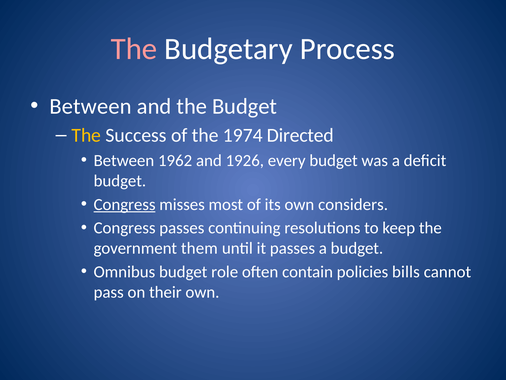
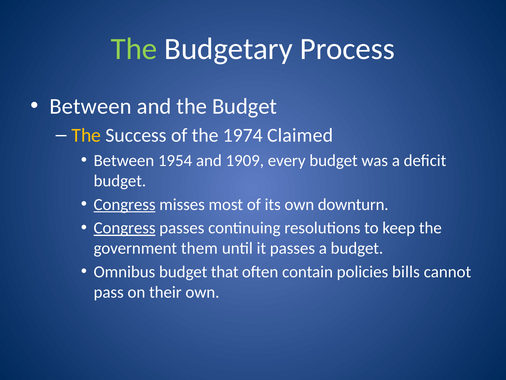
The colour: pink -> light green (134, 49)
Directed: Directed -> Claimed (300, 135)
1962: 1962 -> 1954 (175, 160)
1926: 1926 -> 1909 (245, 160)
considers: considers -> downturn (353, 204)
Congress underline: none -> present (125, 228)
role: role -> that (225, 272)
